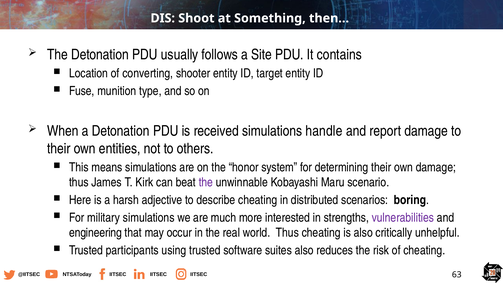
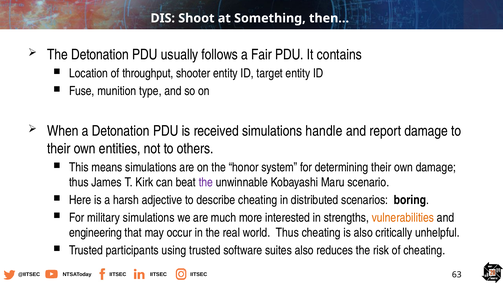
Site: Site -> Fair (262, 55)
converting: converting -> throughput (148, 73)
vulnerabilities colour: purple -> orange (403, 218)
